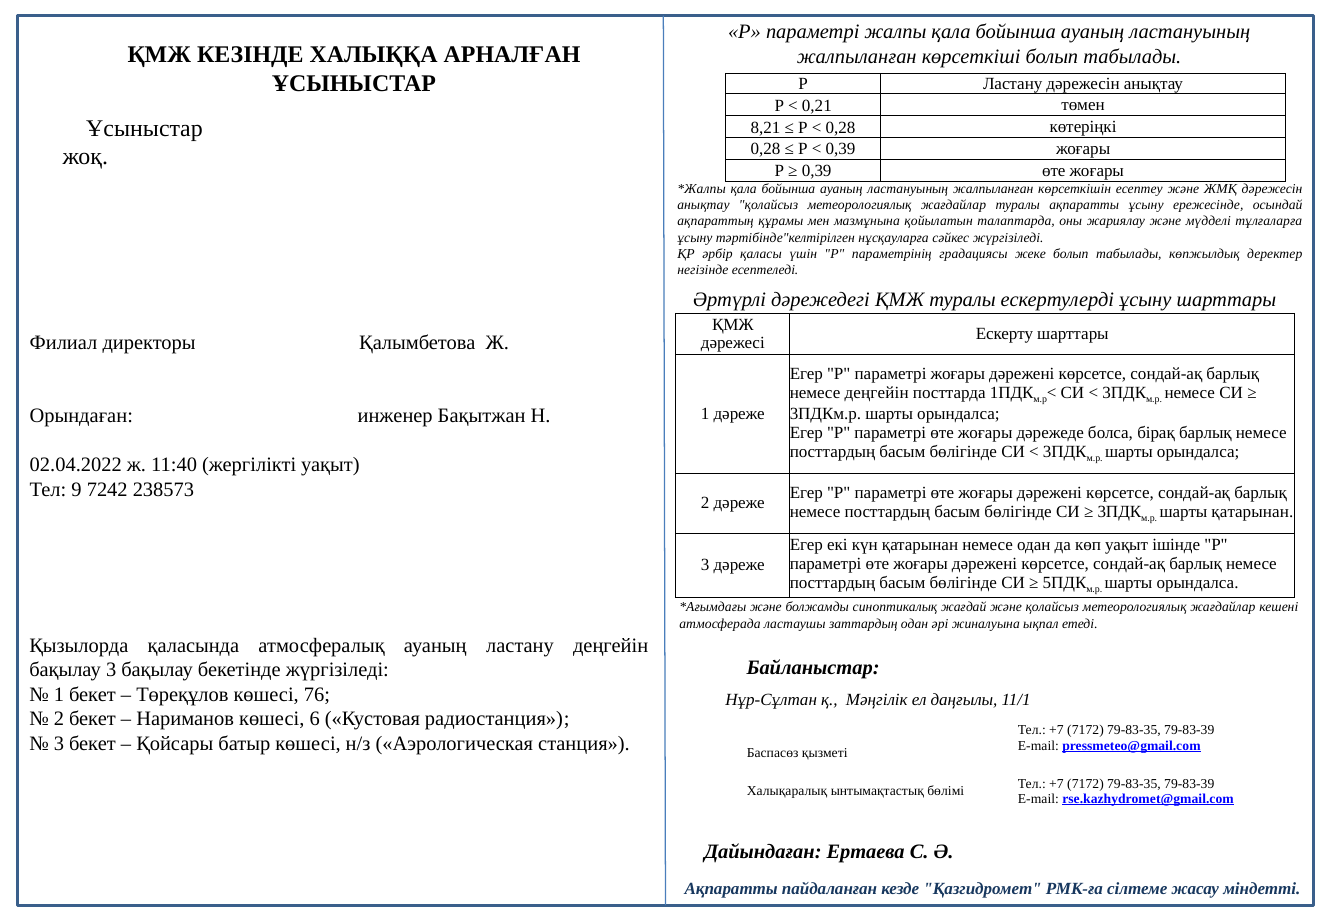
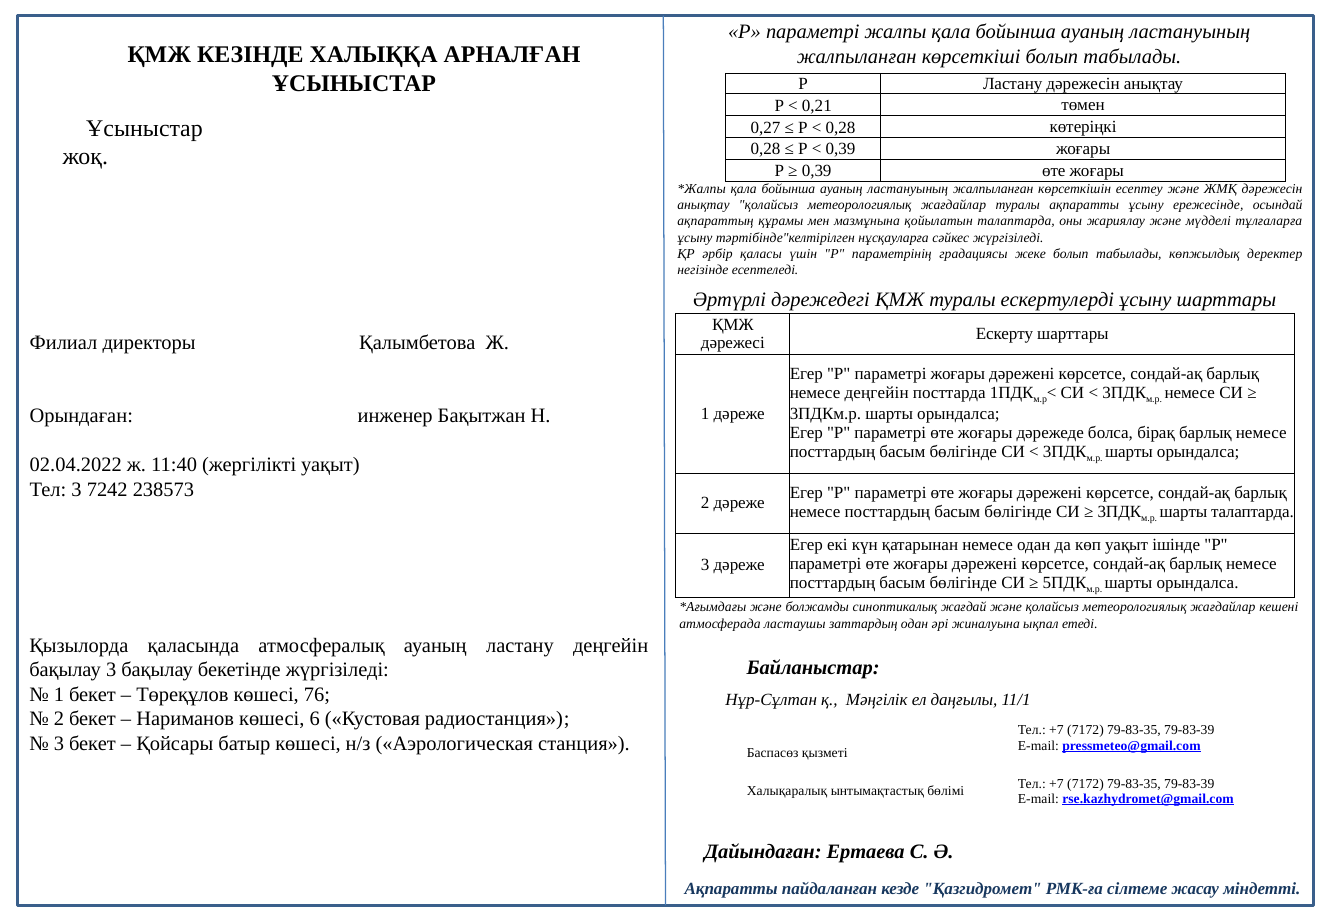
8,21: 8,21 -> 0,27 (766, 127)
Тел 9: 9 -> 3 (77, 490)
шарты қатарынан: қатарынан -> талаптарда (1253, 512)
